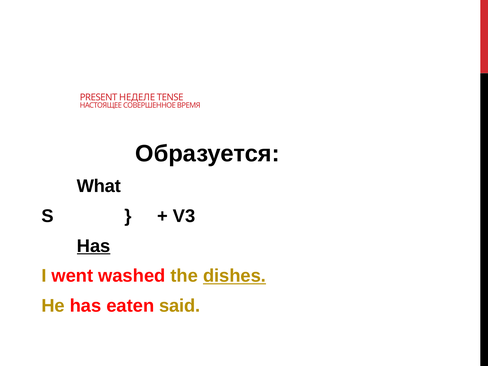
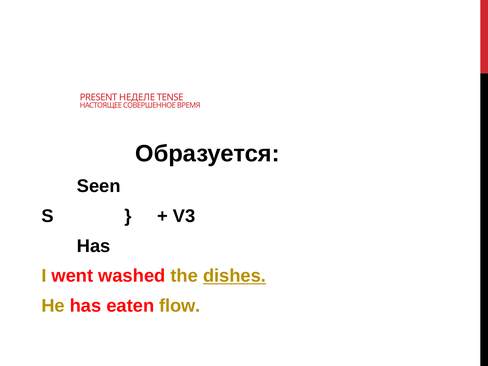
What: What -> Seen (99, 186)
Has underline: present -> none (94, 246)
said: said -> flow (180, 306)
